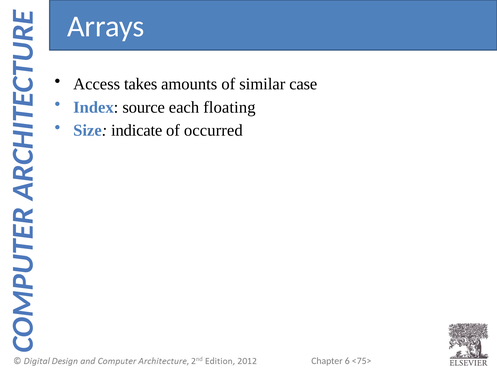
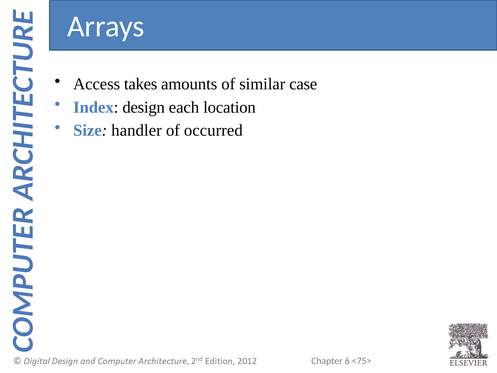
source: source -> design (144, 107)
floating: floating -> location (230, 107)
indicate: indicate -> handler (137, 130)
